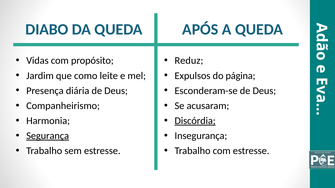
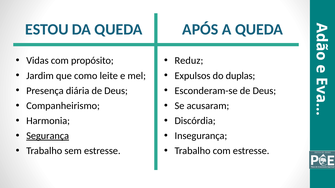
DIABO: DIABO -> ESTOU (47, 29)
página: página -> duplas (240, 76)
Discórdia underline: present -> none (195, 121)
